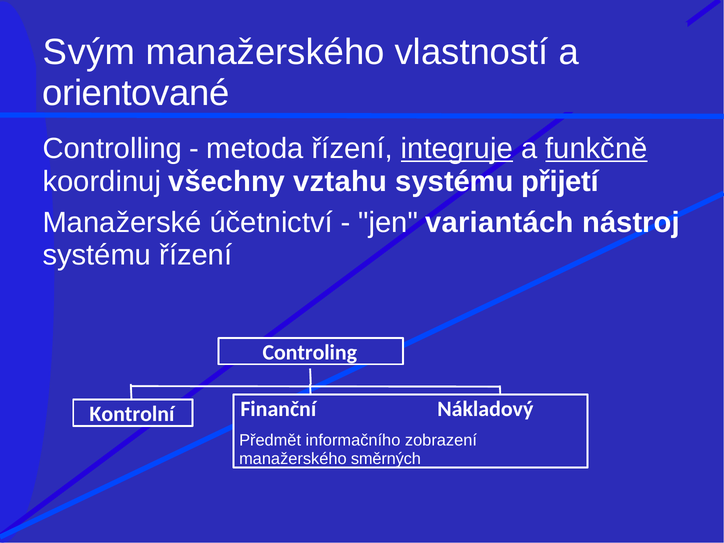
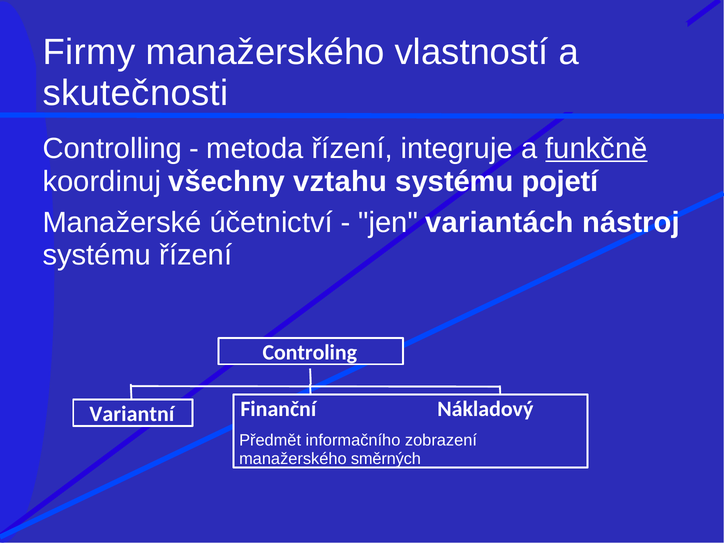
Svým: Svým -> Firmy (89, 52)
orientované: orientované -> skutečnosti (136, 93)
integruje underline: present -> none (457, 149)
přijetí: přijetí -> pojetí (560, 181)
Kontrolní: Kontrolní -> Variantní (132, 414)
